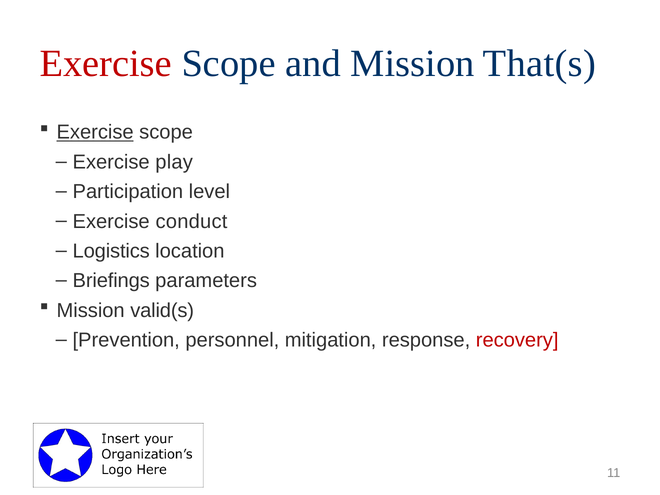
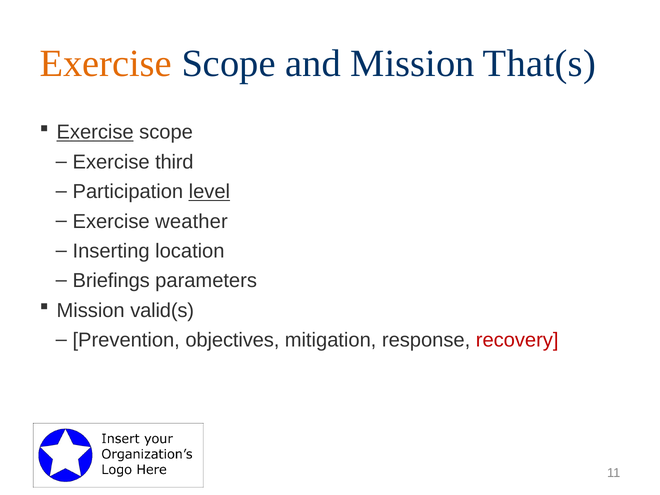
Exercise colour: red -> orange (106, 64)
play: play -> third (174, 162)
level underline: none -> present (209, 192)
conduct: conduct -> weather (192, 221)
Logistics: Logistics -> Inserting (111, 251)
personnel: personnel -> objectives (232, 340)
